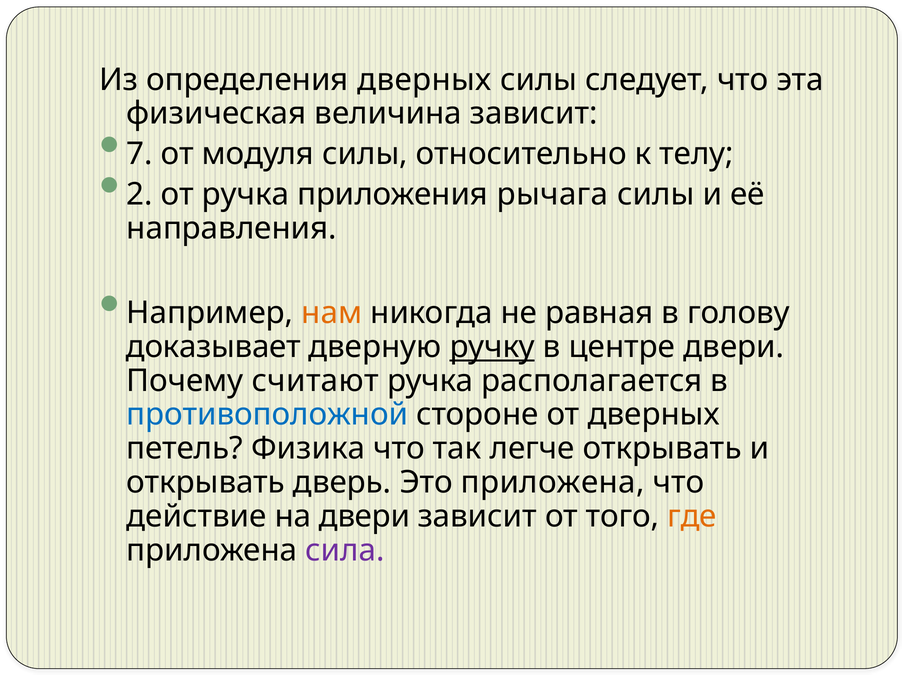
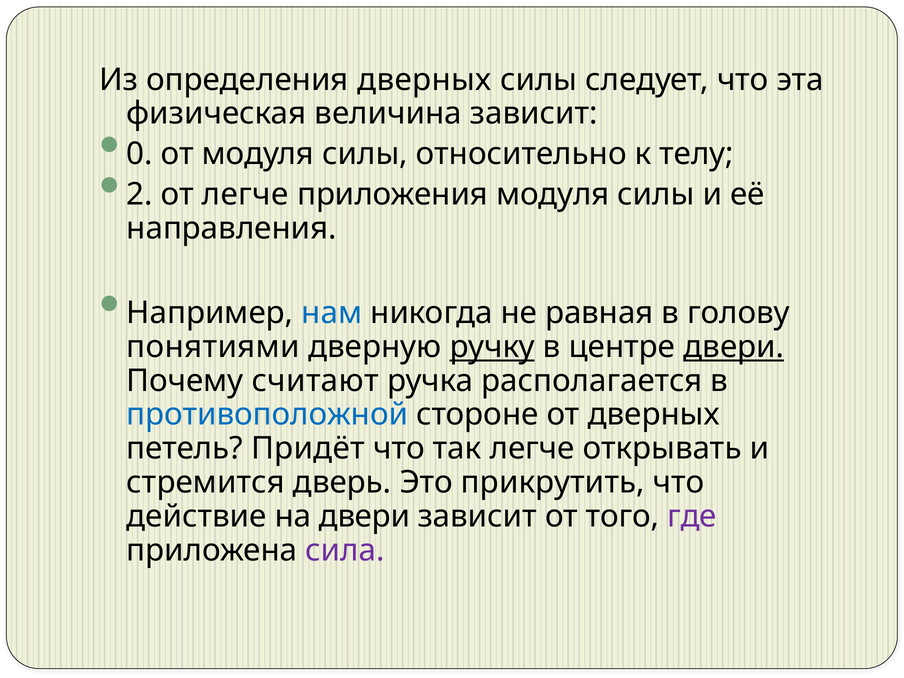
7: 7 -> 0 (140, 154)
от ручка: ручка -> легче (245, 194)
приложения рычага: рычага -> модуля (553, 194)
нам colour: orange -> blue (332, 313)
доказывает: доказывает -> понятиями (213, 347)
двери underline: none -> present (734, 347)
Физика: Физика -> Придёт (308, 449)
открывать: открывать -> стремится (206, 482)
Это приложена: приложена -> прикрутить (553, 482)
где colour: orange -> purple (692, 516)
